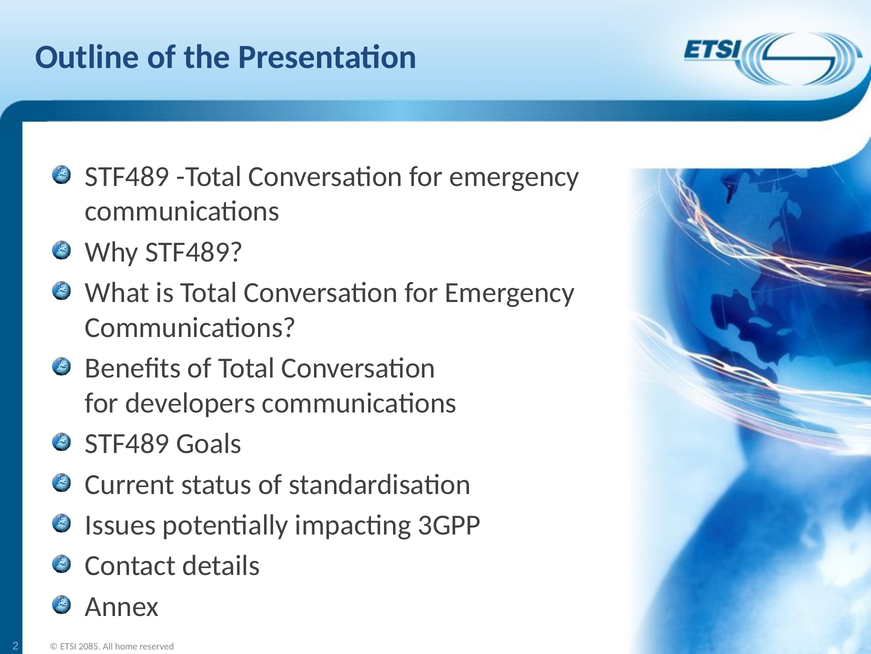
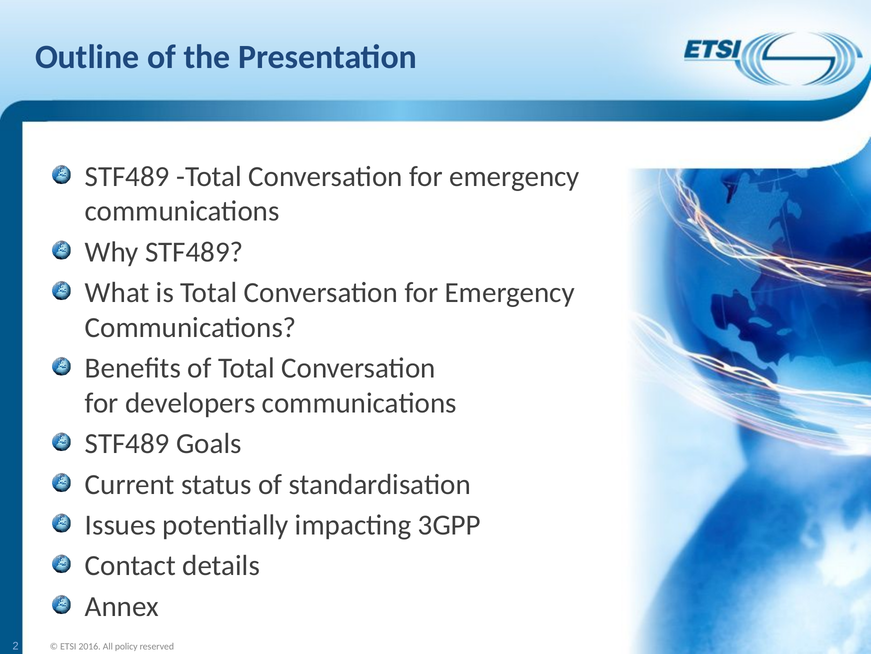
2085: 2085 -> 2016 (90, 646)
home: home -> policy (126, 646)
